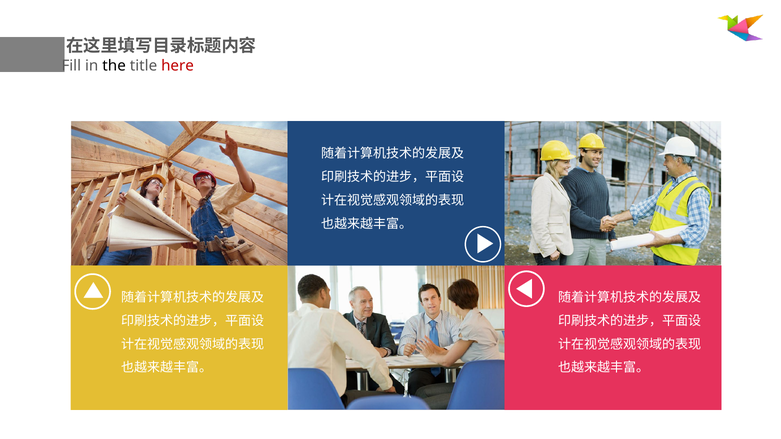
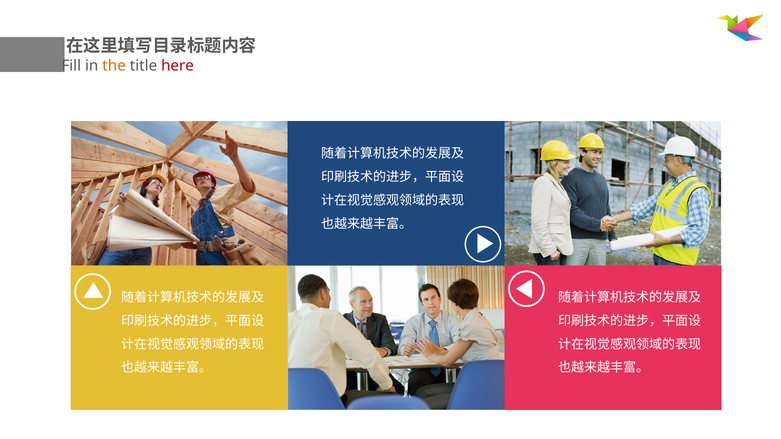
the colour: black -> orange (114, 66)
